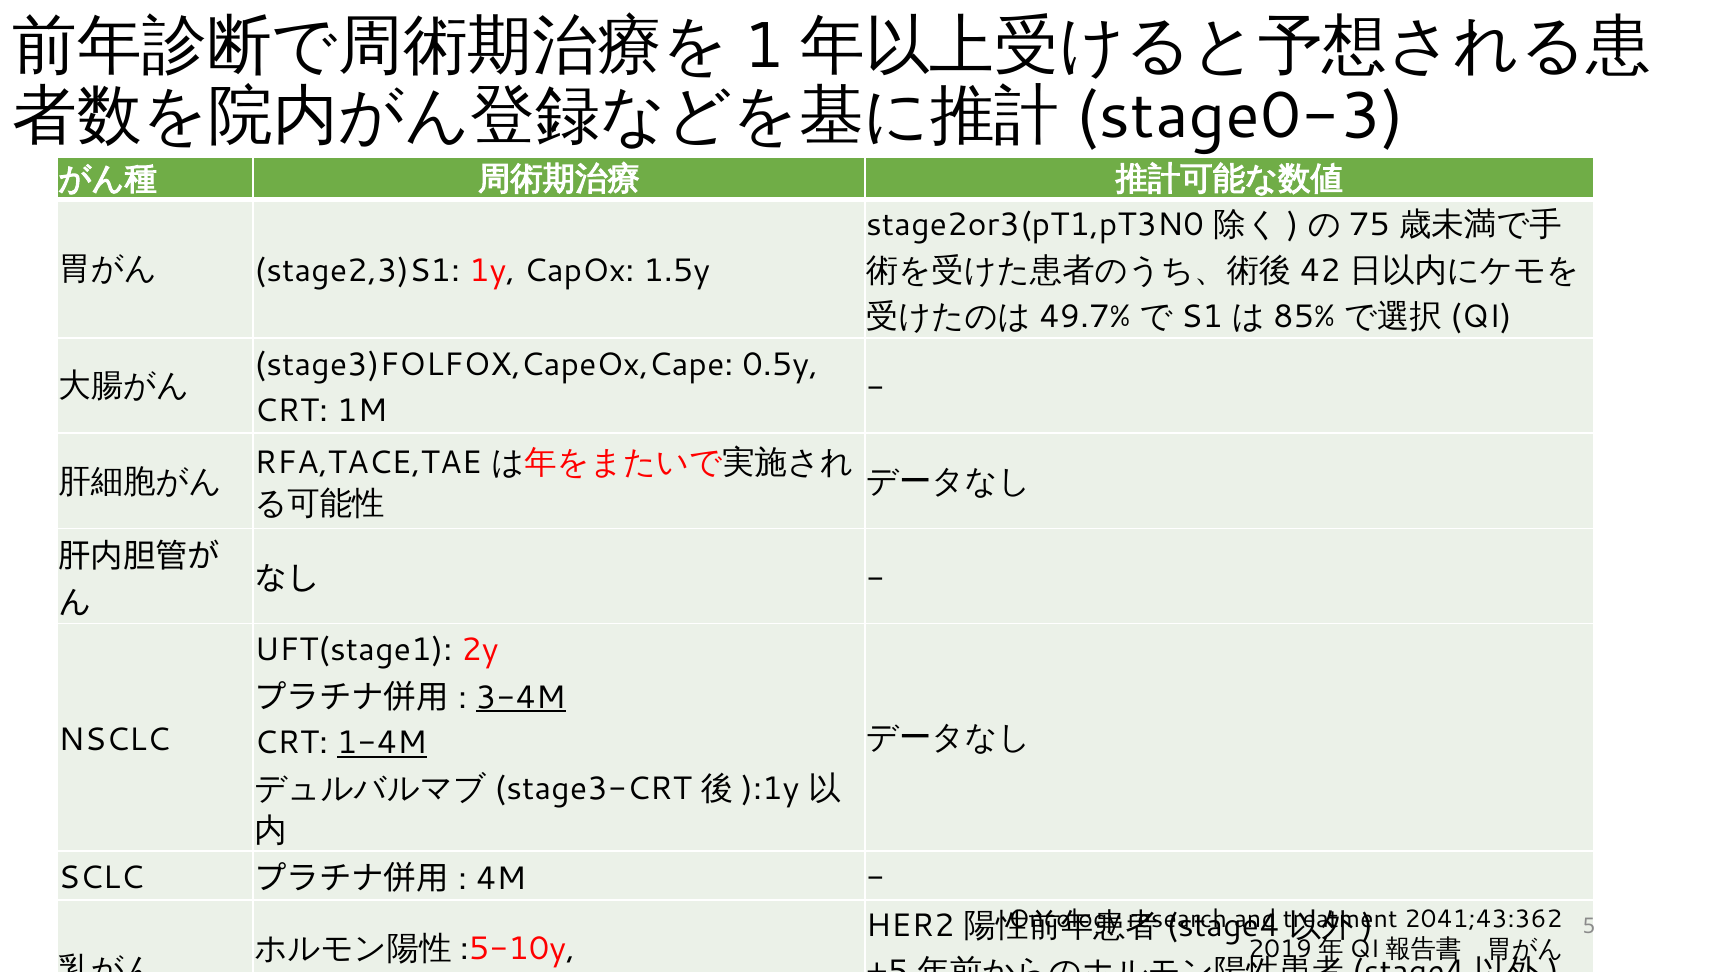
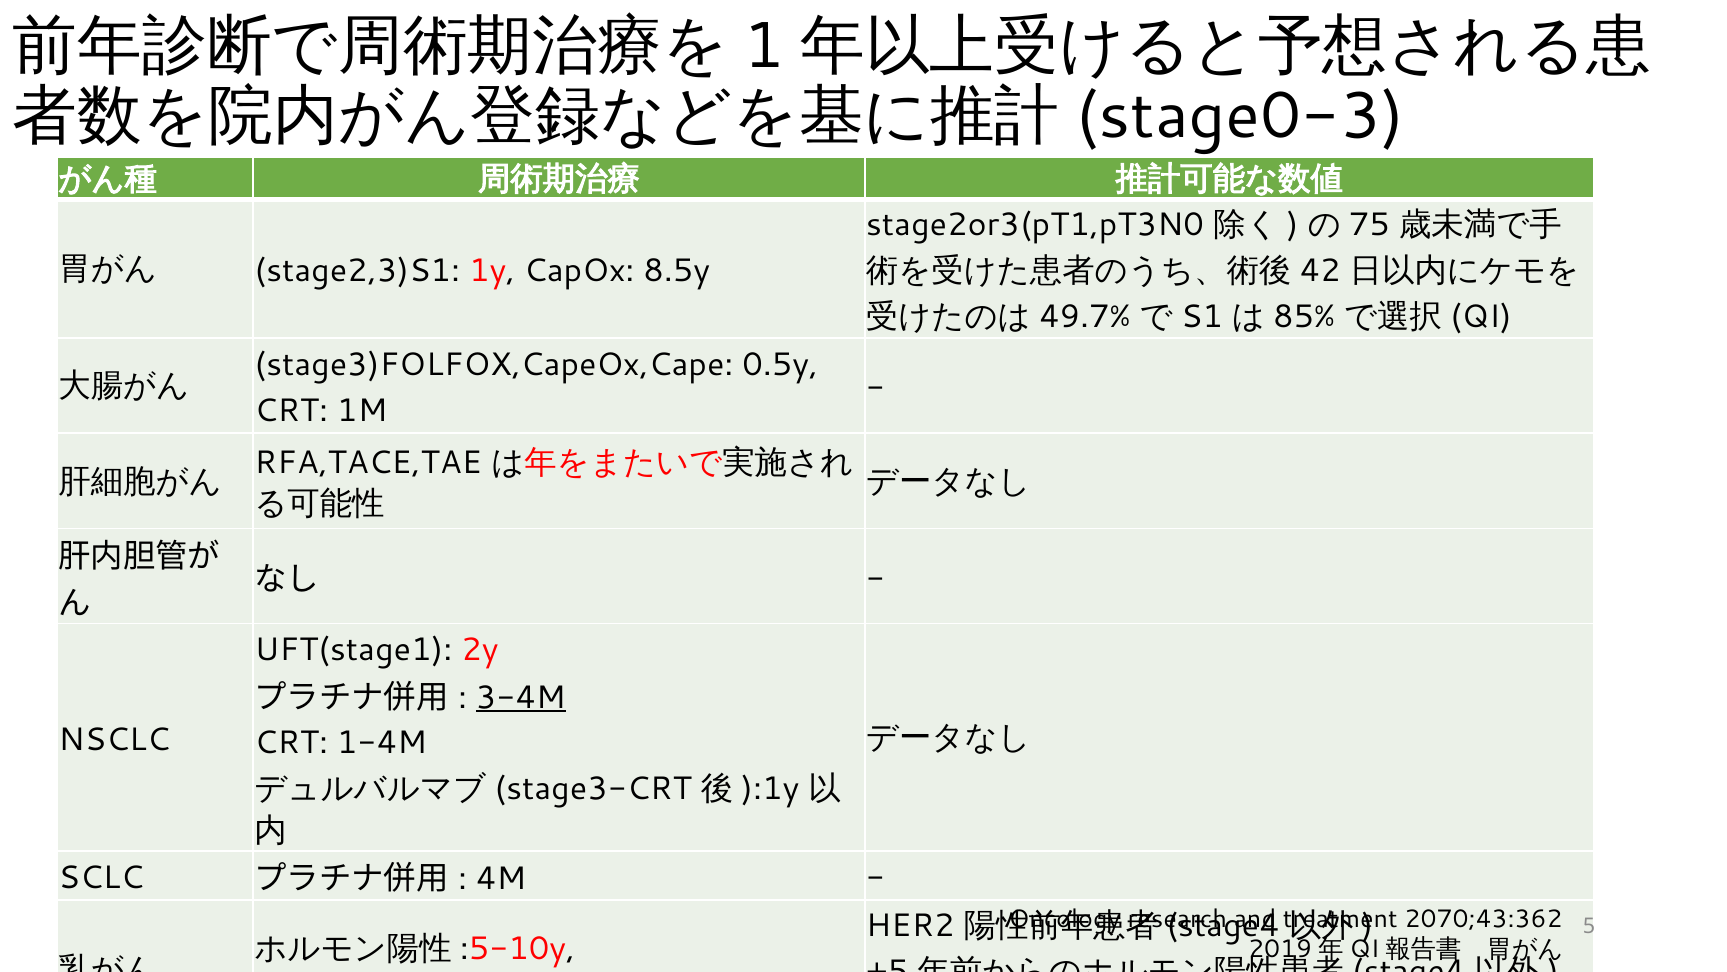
1.5y: 1.5y -> 8.5y (677, 271)
1-4M underline: present -> none (382, 743)
2041;43:362: 2041;43:362 -> 2070;43:362 (1484, 918)
